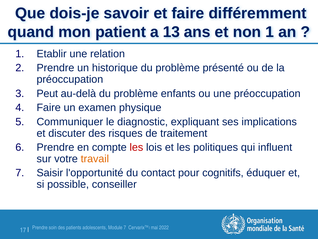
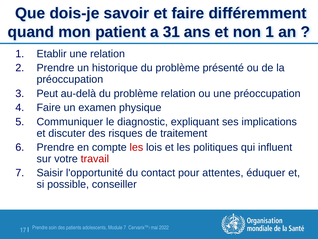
13: 13 -> 31 (171, 32)
problème enfants: enfants -> relation (178, 93)
travail colour: orange -> red (95, 159)
cognitifs: cognitifs -> attentes (223, 173)
